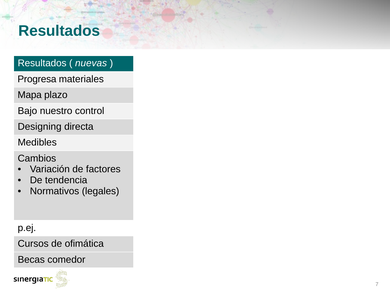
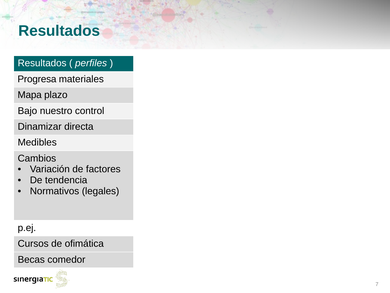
nuevas: nuevas -> perfiles (91, 63)
Designing: Designing -> Dinamizar (40, 126)
